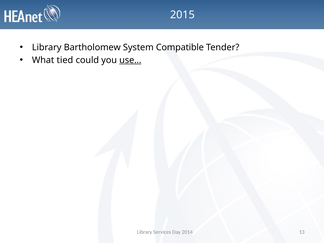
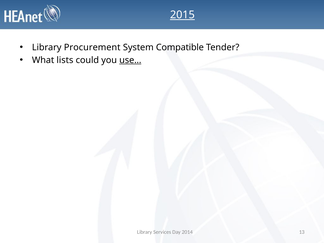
2015 underline: none -> present (182, 15)
Bartholomew: Bartholomew -> Procurement (92, 48)
tied: tied -> lists (65, 60)
